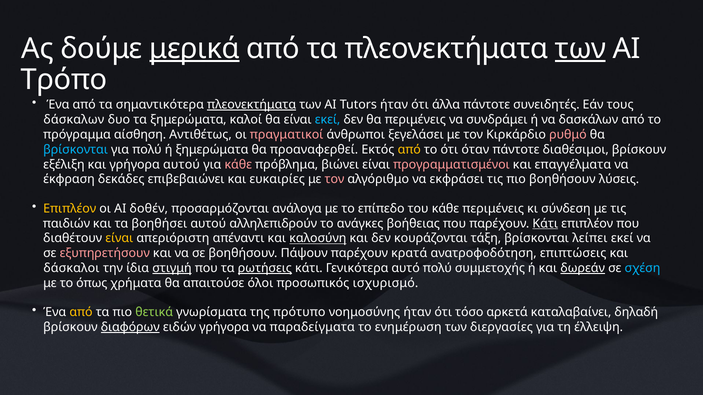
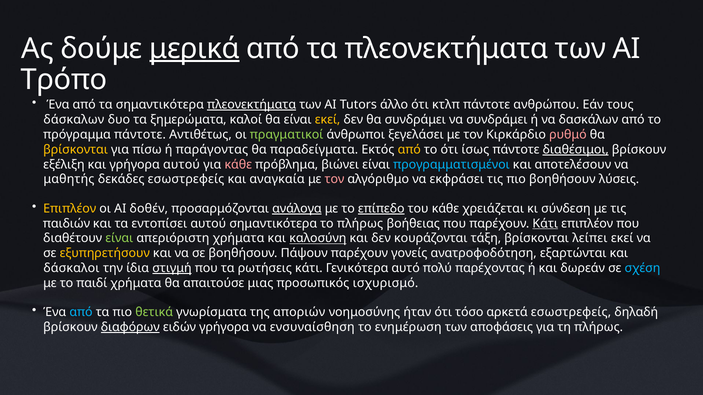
των underline: present -> none (581, 49)
Tutors ήταν: ήταν -> άλλο (394, 105)
άλλα: άλλα -> κτλπ (446, 105)
συνειδητές: συνειδητές -> ανθρώπου (546, 105)
εκεί colour: light blue -> yellow (328, 120)
θα περιμένεις: περιμένεις -> συνδράμει (415, 120)
πρόγραμμα αίσθηση: αίσθηση -> πάντοτε (140, 135)
πραγματικοί colour: pink -> light green (287, 135)
βρίσκονται colour: light blue -> yellow (76, 150)
για πολύ: πολύ -> πίσω (147, 150)
ή ξημερώματα: ξημερώματα -> παράγοντας (212, 150)
προαναφερθεί: προαναφερθεί -> παραδείγματα (314, 150)
όταν: όταν -> ίσως (475, 150)
διαθέσιμοι underline: none -> present (576, 150)
προγραμματισμένοι colour: pink -> light blue (451, 165)
επαγγέλματα: επαγγέλματα -> αποτελέσουν (573, 165)
έκφραση: έκφραση -> μαθητής (69, 180)
δεκάδες επιβεβαιώνει: επιβεβαιώνει -> εσωστρεφείς (186, 180)
ευκαιρίες: ευκαιρίες -> αναγκαία (277, 180)
ανάλογα underline: none -> present (297, 209)
επίπεδο underline: none -> present (381, 209)
κάθε περιμένεις: περιμένεις -> χρειάζεται (493, 209)
βοηθήσει: βοηθήσει -> εντοπίσει (159, 224)
αυτού αλληλεπιδρούν: αλληλεπιδρούν -> σημαντικότερα (273, 224)
το ανάγκες: ανάγκες -> πλήρως (360, 224)
είναι colour: yellow -> light green (119, 239)
απεριόριστη απέναντι: απέναντι -> χρήματα (239, 239)
εξυπηρετήσουν colour: pink -> yellow (105, 254)
κρατά: κρατά -> γονείς (409, 254)
επιπτώσεις: επιπτώσεις -> εξαρτώνται (573, 254)
ρωτήσεις underline: present -> none (265, 269)
συμμετοχής: συμμετοχής -> παρέχοντας (490, 269)
δωρεάν underline: present -> none (583, 269)
όπως: όπως -> παιδί (92, 283)
όλοι: όλοι -> μιας (260, 283)
από colour: yellow -> light blue (81, 313)
πρότυπο: πρότυπο -> αποριών (299, 313)
αρκετά καταλαβαίνει: καταλαβαίνει -> εσωστρεφείς (571, 313)
παραδείγματα: παραδείγματα -> ενσυναίσθηση (312, 328)
διεργασίες: διεργασίες -> αποφάσεις (502, 328)
τη έλλειψη: έλλειψη -> πλήρως (599, 328)
